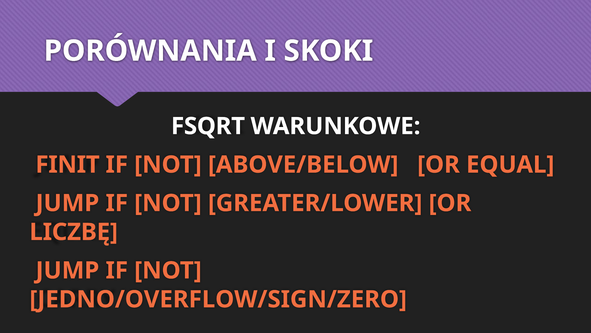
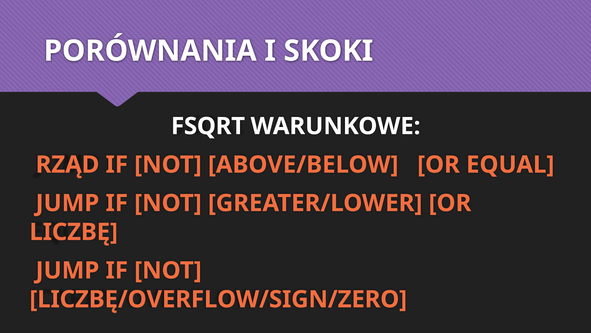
FINIT: FINIT -> RZĄD (67, 164)
JEDNO/OVERFLOW/SIGN/ZERO: JEDNO/OVERFLOW/SIGN/ZERO -> LICZBĘ/OVERFLOW/SIGN/ZERO (218, 299)
